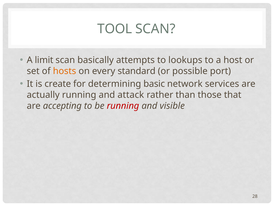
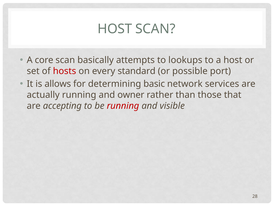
TOOL: TOOL -> HOST (115, 29)
limit: limit -> core (44, 60)
hosts colour: orange -> red (65, 71)
create: create -> allows (58, 84)
attack: attack -> owner (131, 95)
